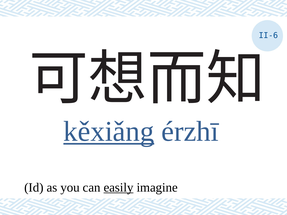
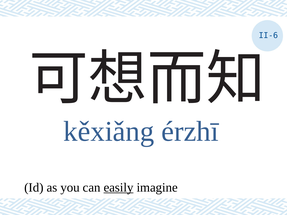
kěxiǎng underline: present -> none (109, 132)
